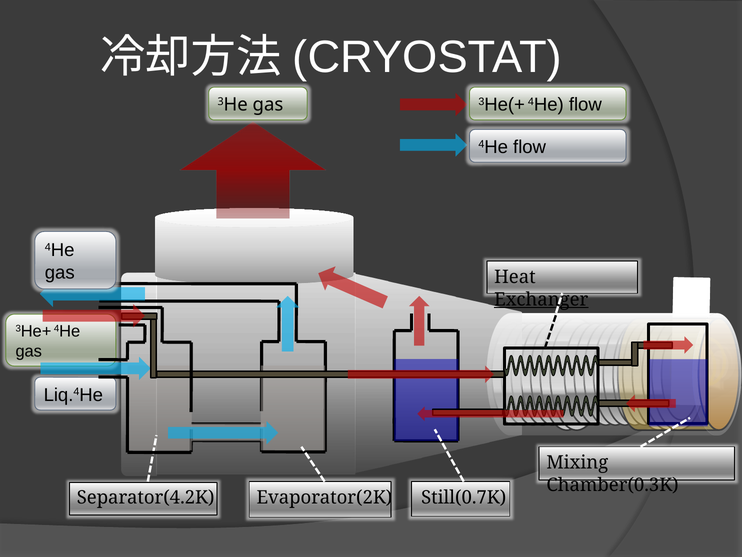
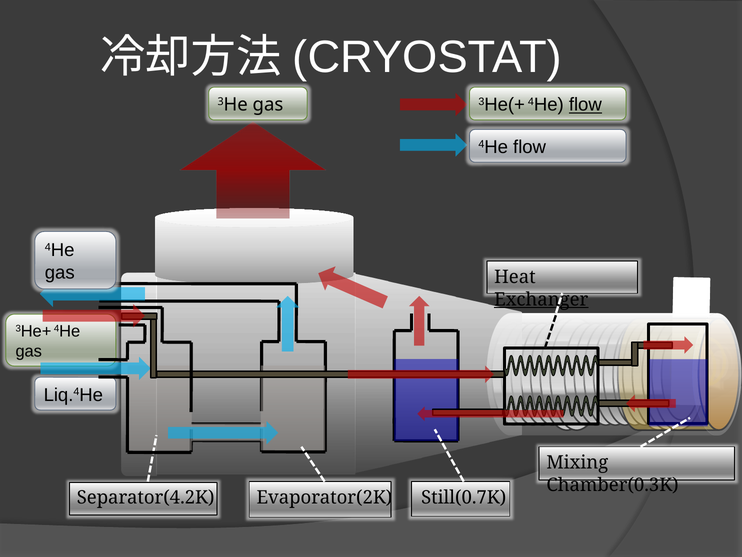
flow underline: none -> present (585, 105)
